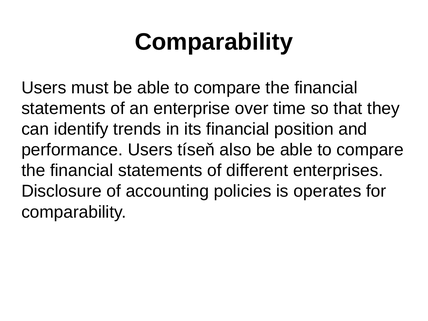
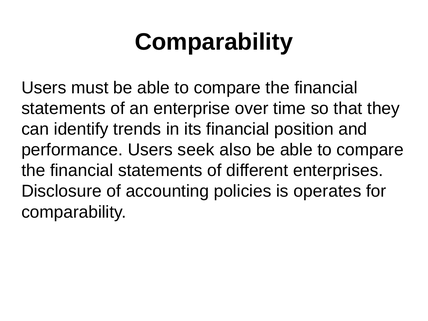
tíseň: tíseň -> seek (196, 150)
